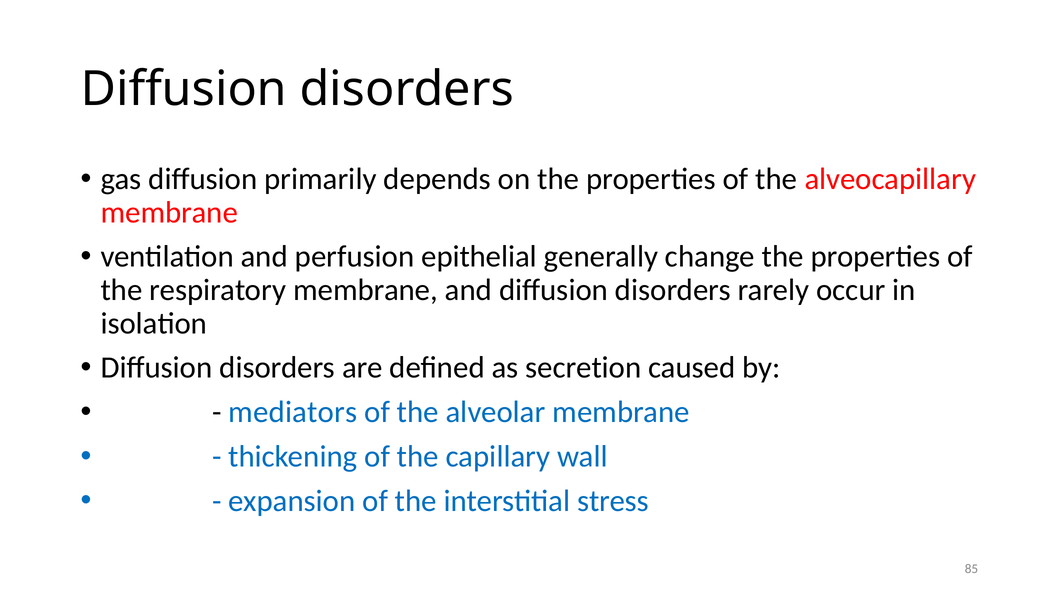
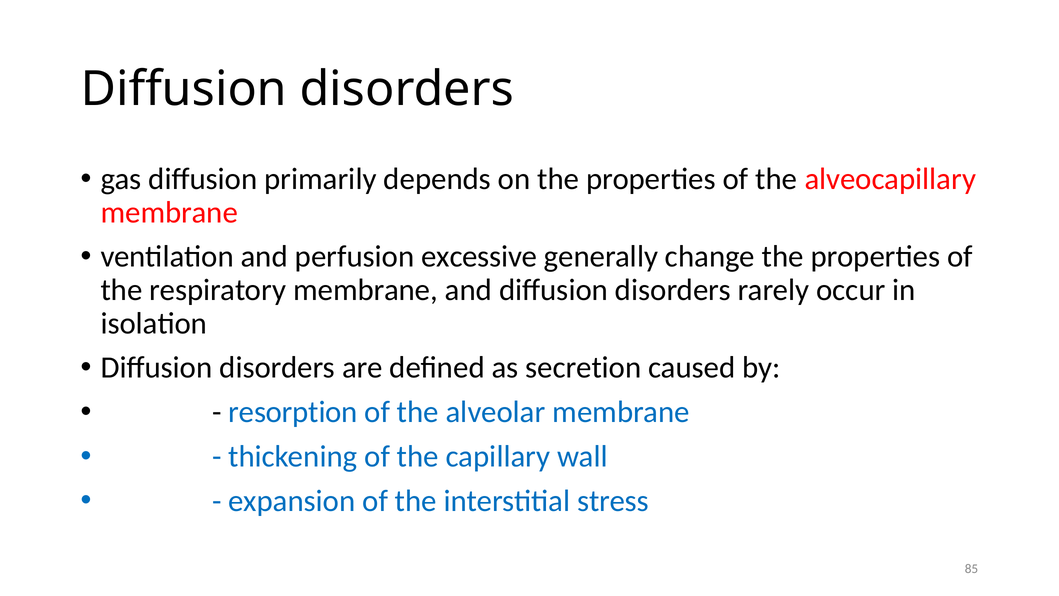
epithelial: epithelial -> excessive (479, 257)
mediators: mediators -> resorption (293, 412)
